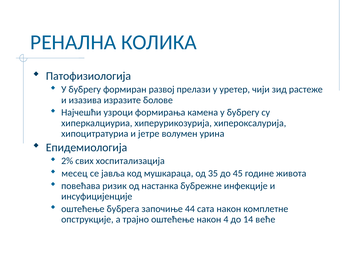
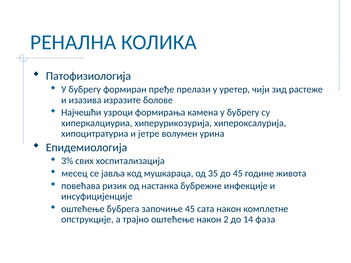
развој: развој -> пређе (162, 90)
2%: 2% -> 3% (67, 161)
започиње 44: 44 -> 45 (190, 209)
4: 4 -> 2 (226, 220)
веће: веће -> фаза (265, 220)
